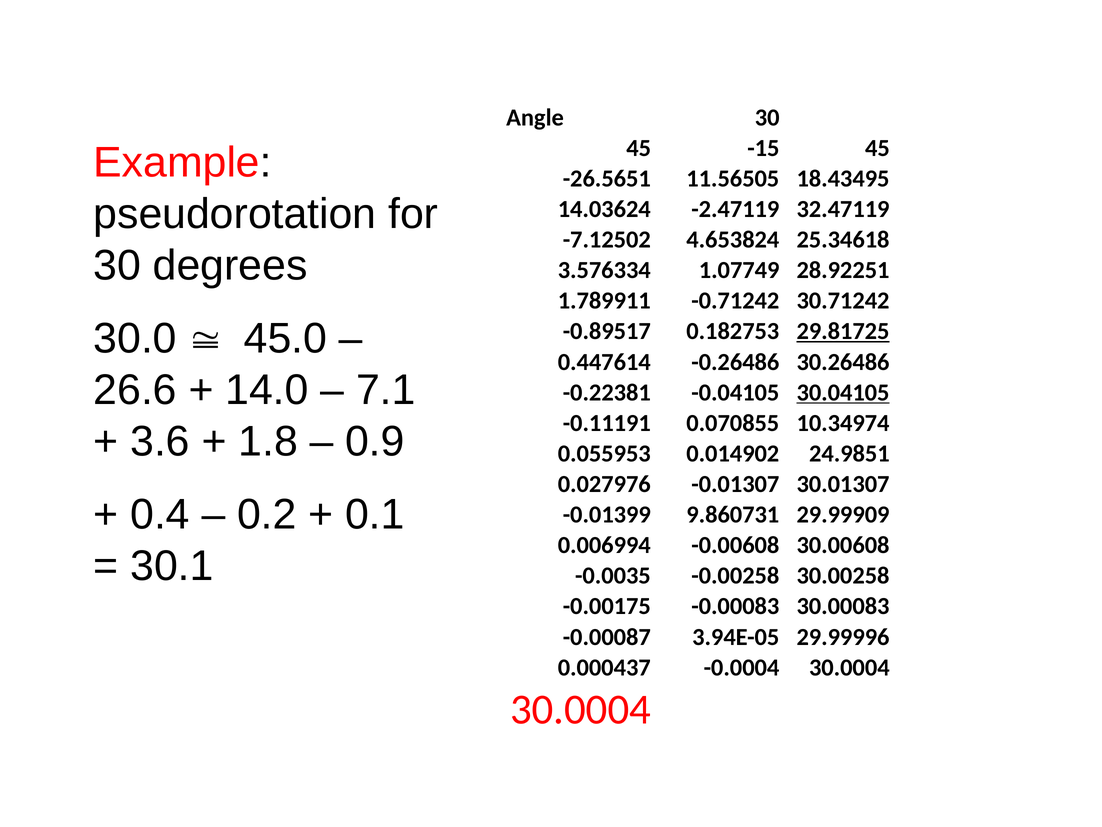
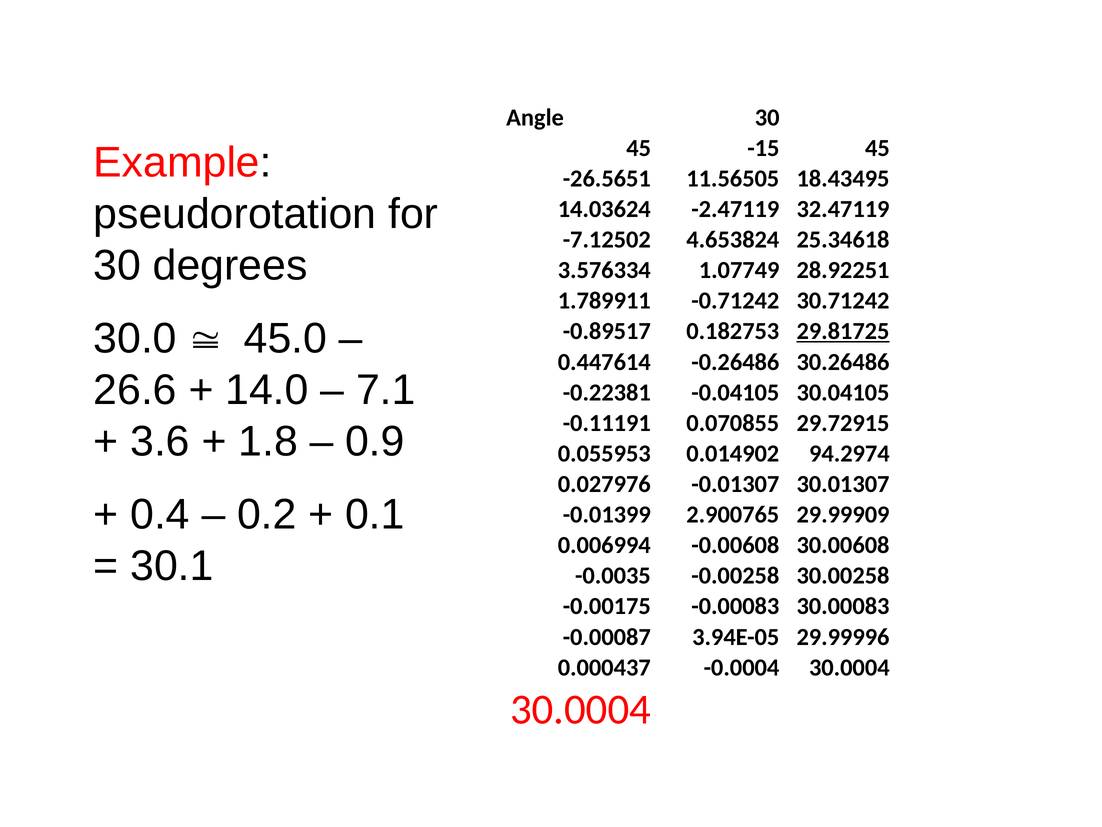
30.04105 underline: present -> none (843, 392)
10.34974: 10.34974 -> 29.72915 (843, 423)
24.9851: 24.9851 -> 94.2974 (849, 453)
9.860731: 9.860731 -> 2.900765 (733, 514)
